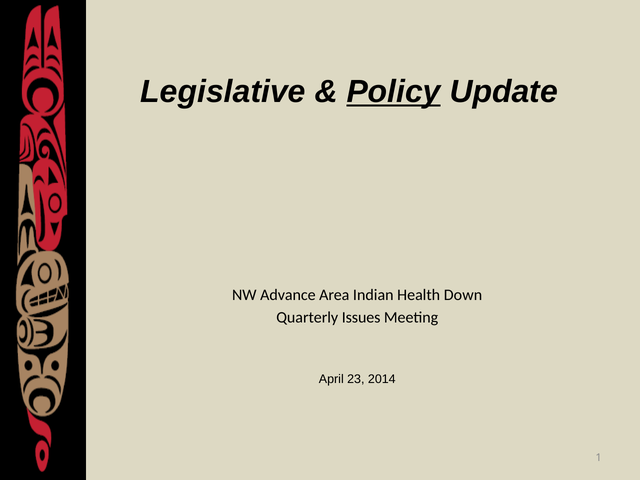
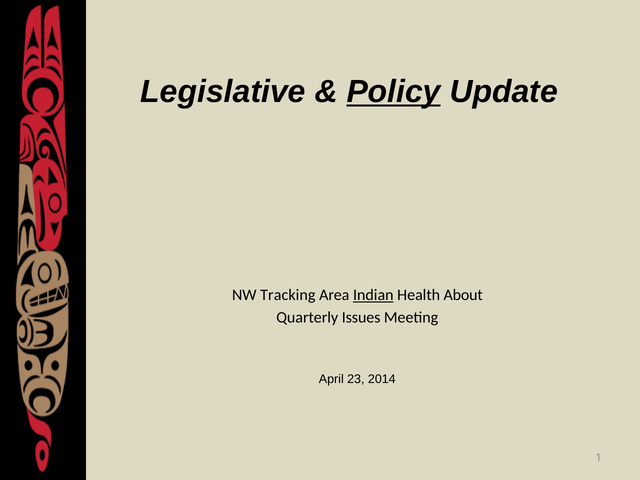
Advance: Advance -> Tracking (288, 295)
Indian underline: none -> present (373, 295)
Down: Down -> About (463, 295)
